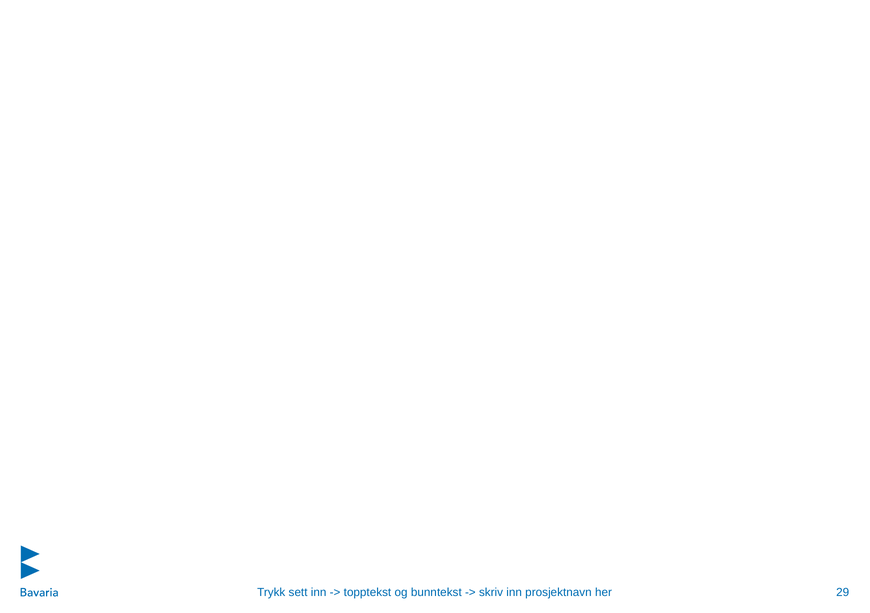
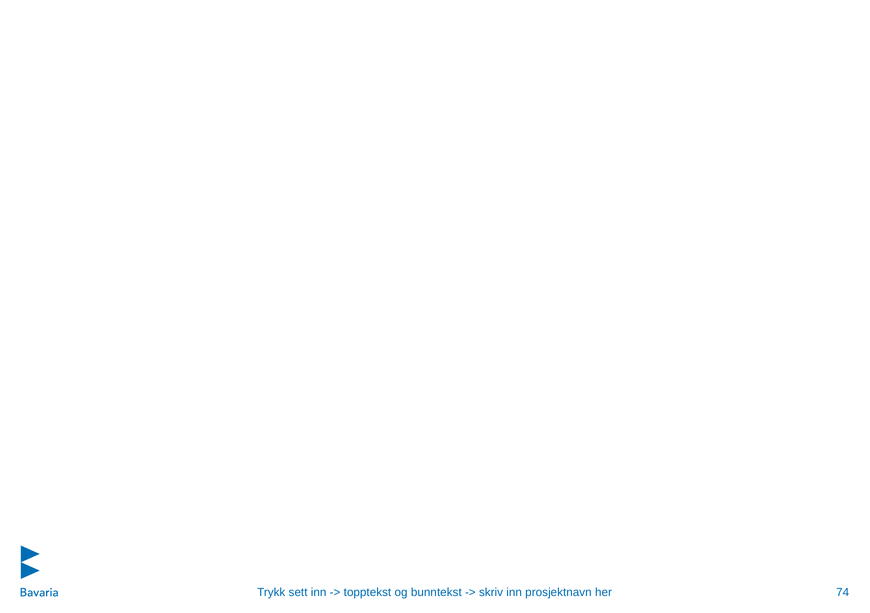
29: 29 -> 74 (843, 593)
